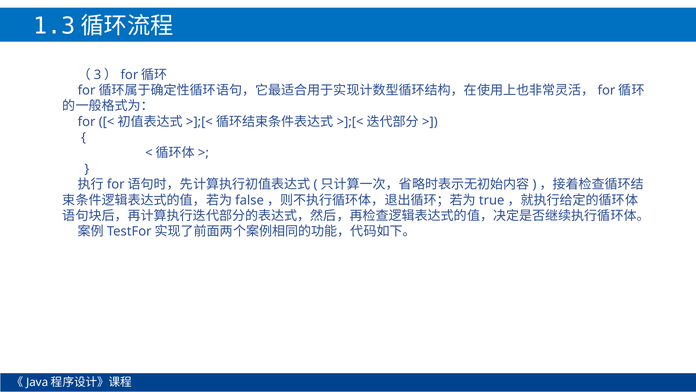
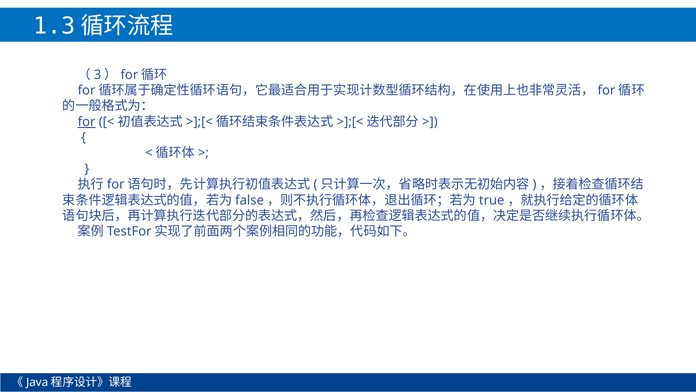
for underline: none -> present (87, 122)
